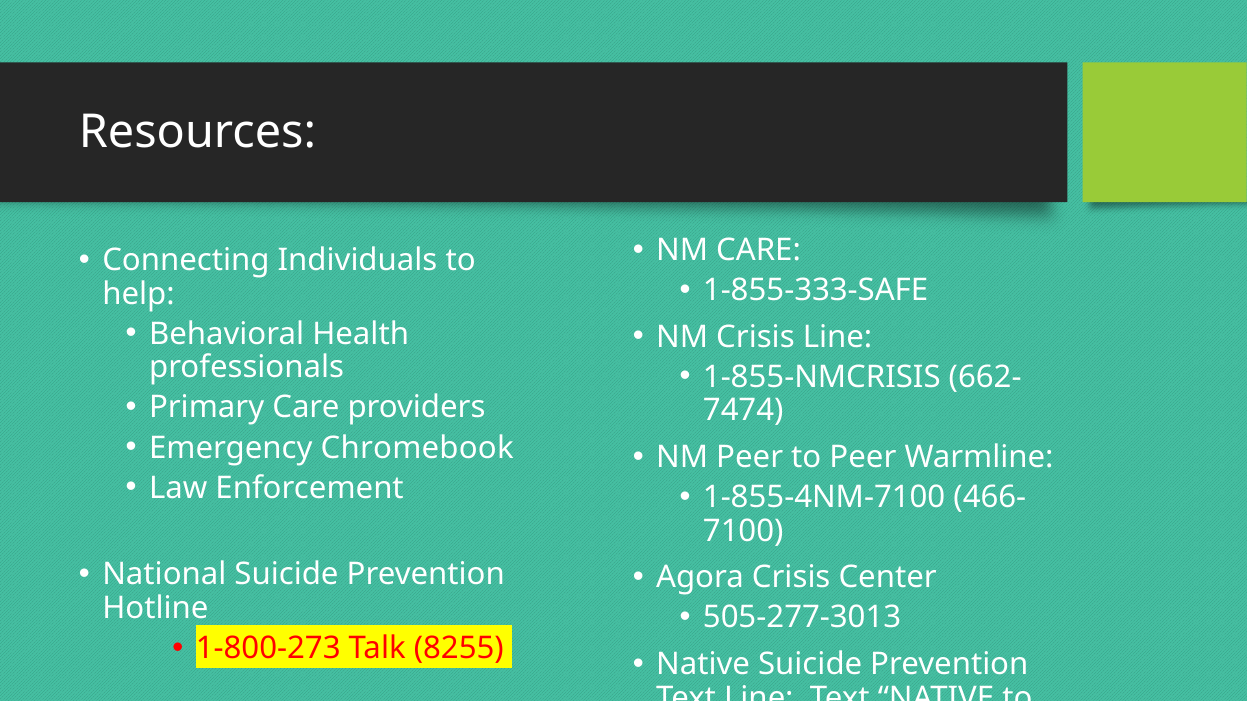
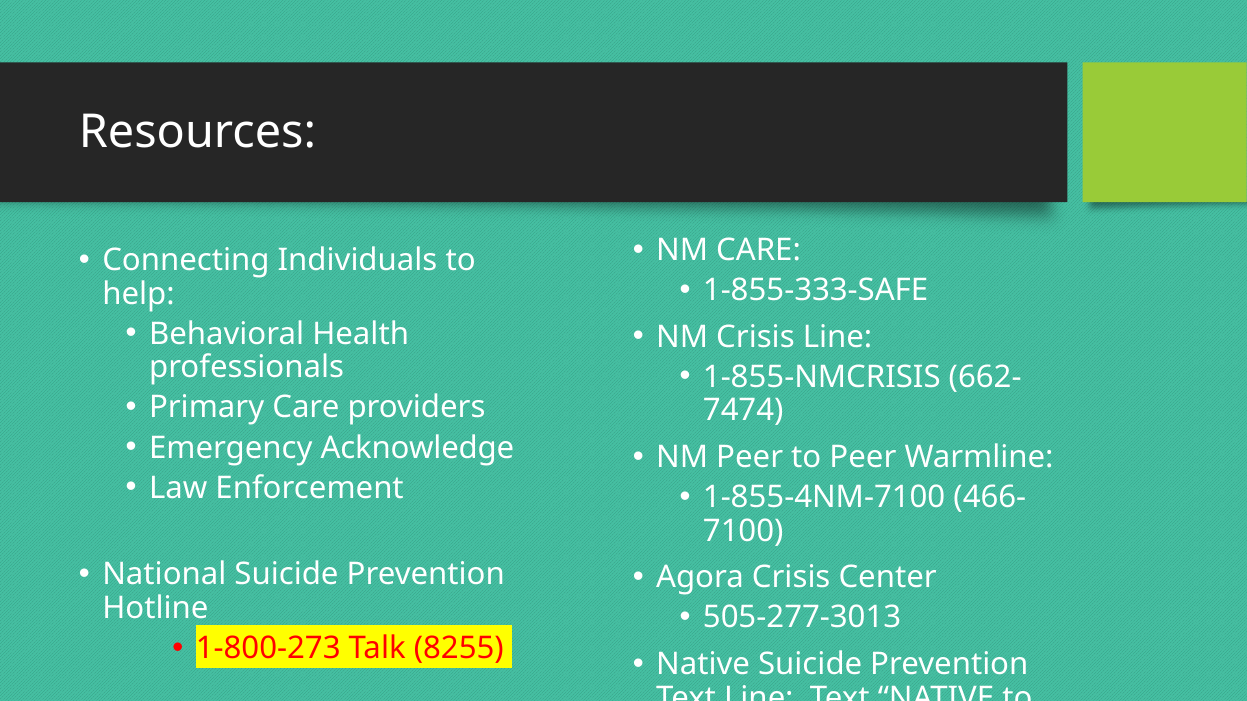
Chromebook: Chromebook -> Acknowledge (417, 448)
